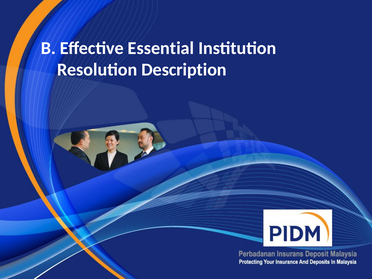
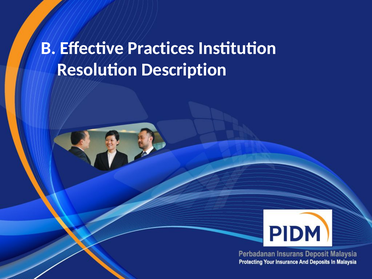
Essential: Essential -> Practices (161, 48)
